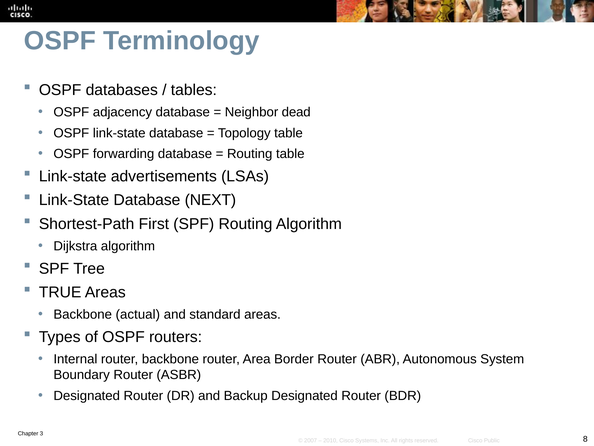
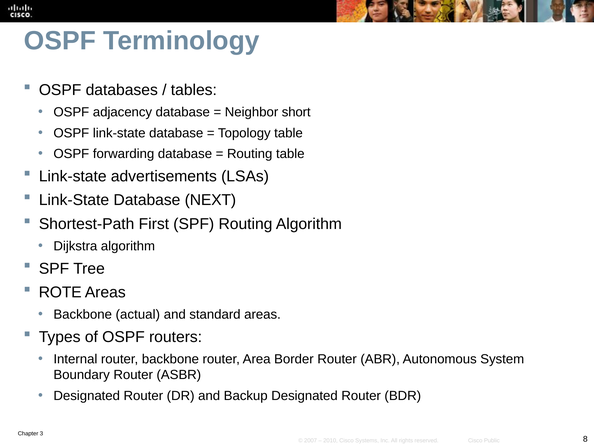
dead: dead -> short (296, 112)
TRUE: TRUE -> ROTE (60, 292)
